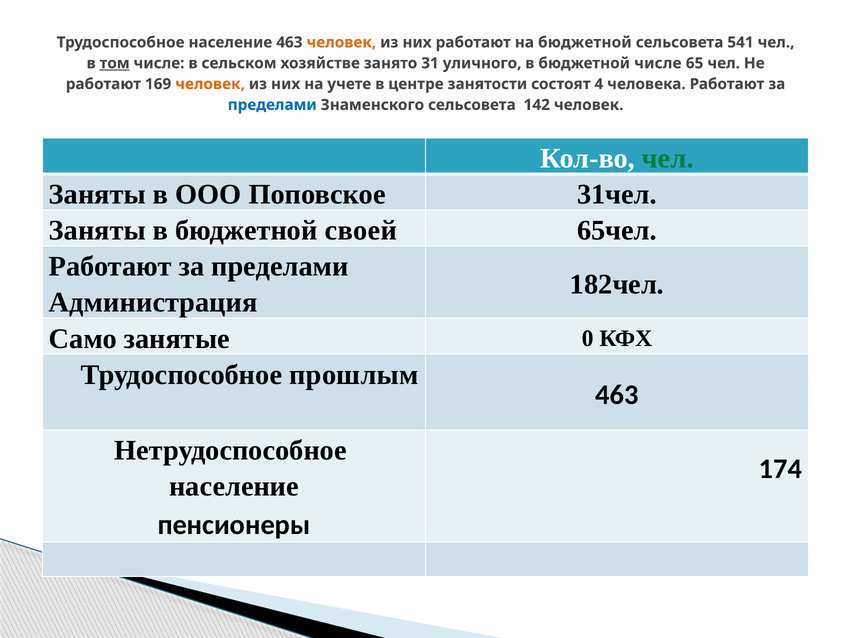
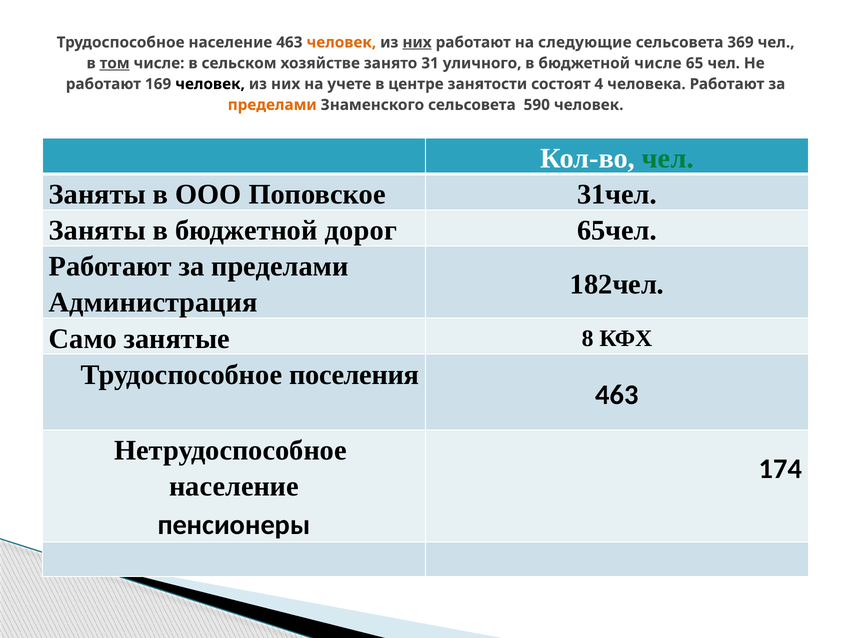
них underline: none -> present (417, 42)
на бюджетной: бюджетной -> следующие (585, 42)
541: 541 -> 369 (740, 42)
человек colour: orange -> black (210, 84)
пределами colour: blue -> orange (272, 105)
142: 142 -> 590 (537, 105)
своей: своей -> дорог (361, 231)
0: 0 -> 8 (588, 338)
прошлым: прошлым -> поселения (354, 375)
